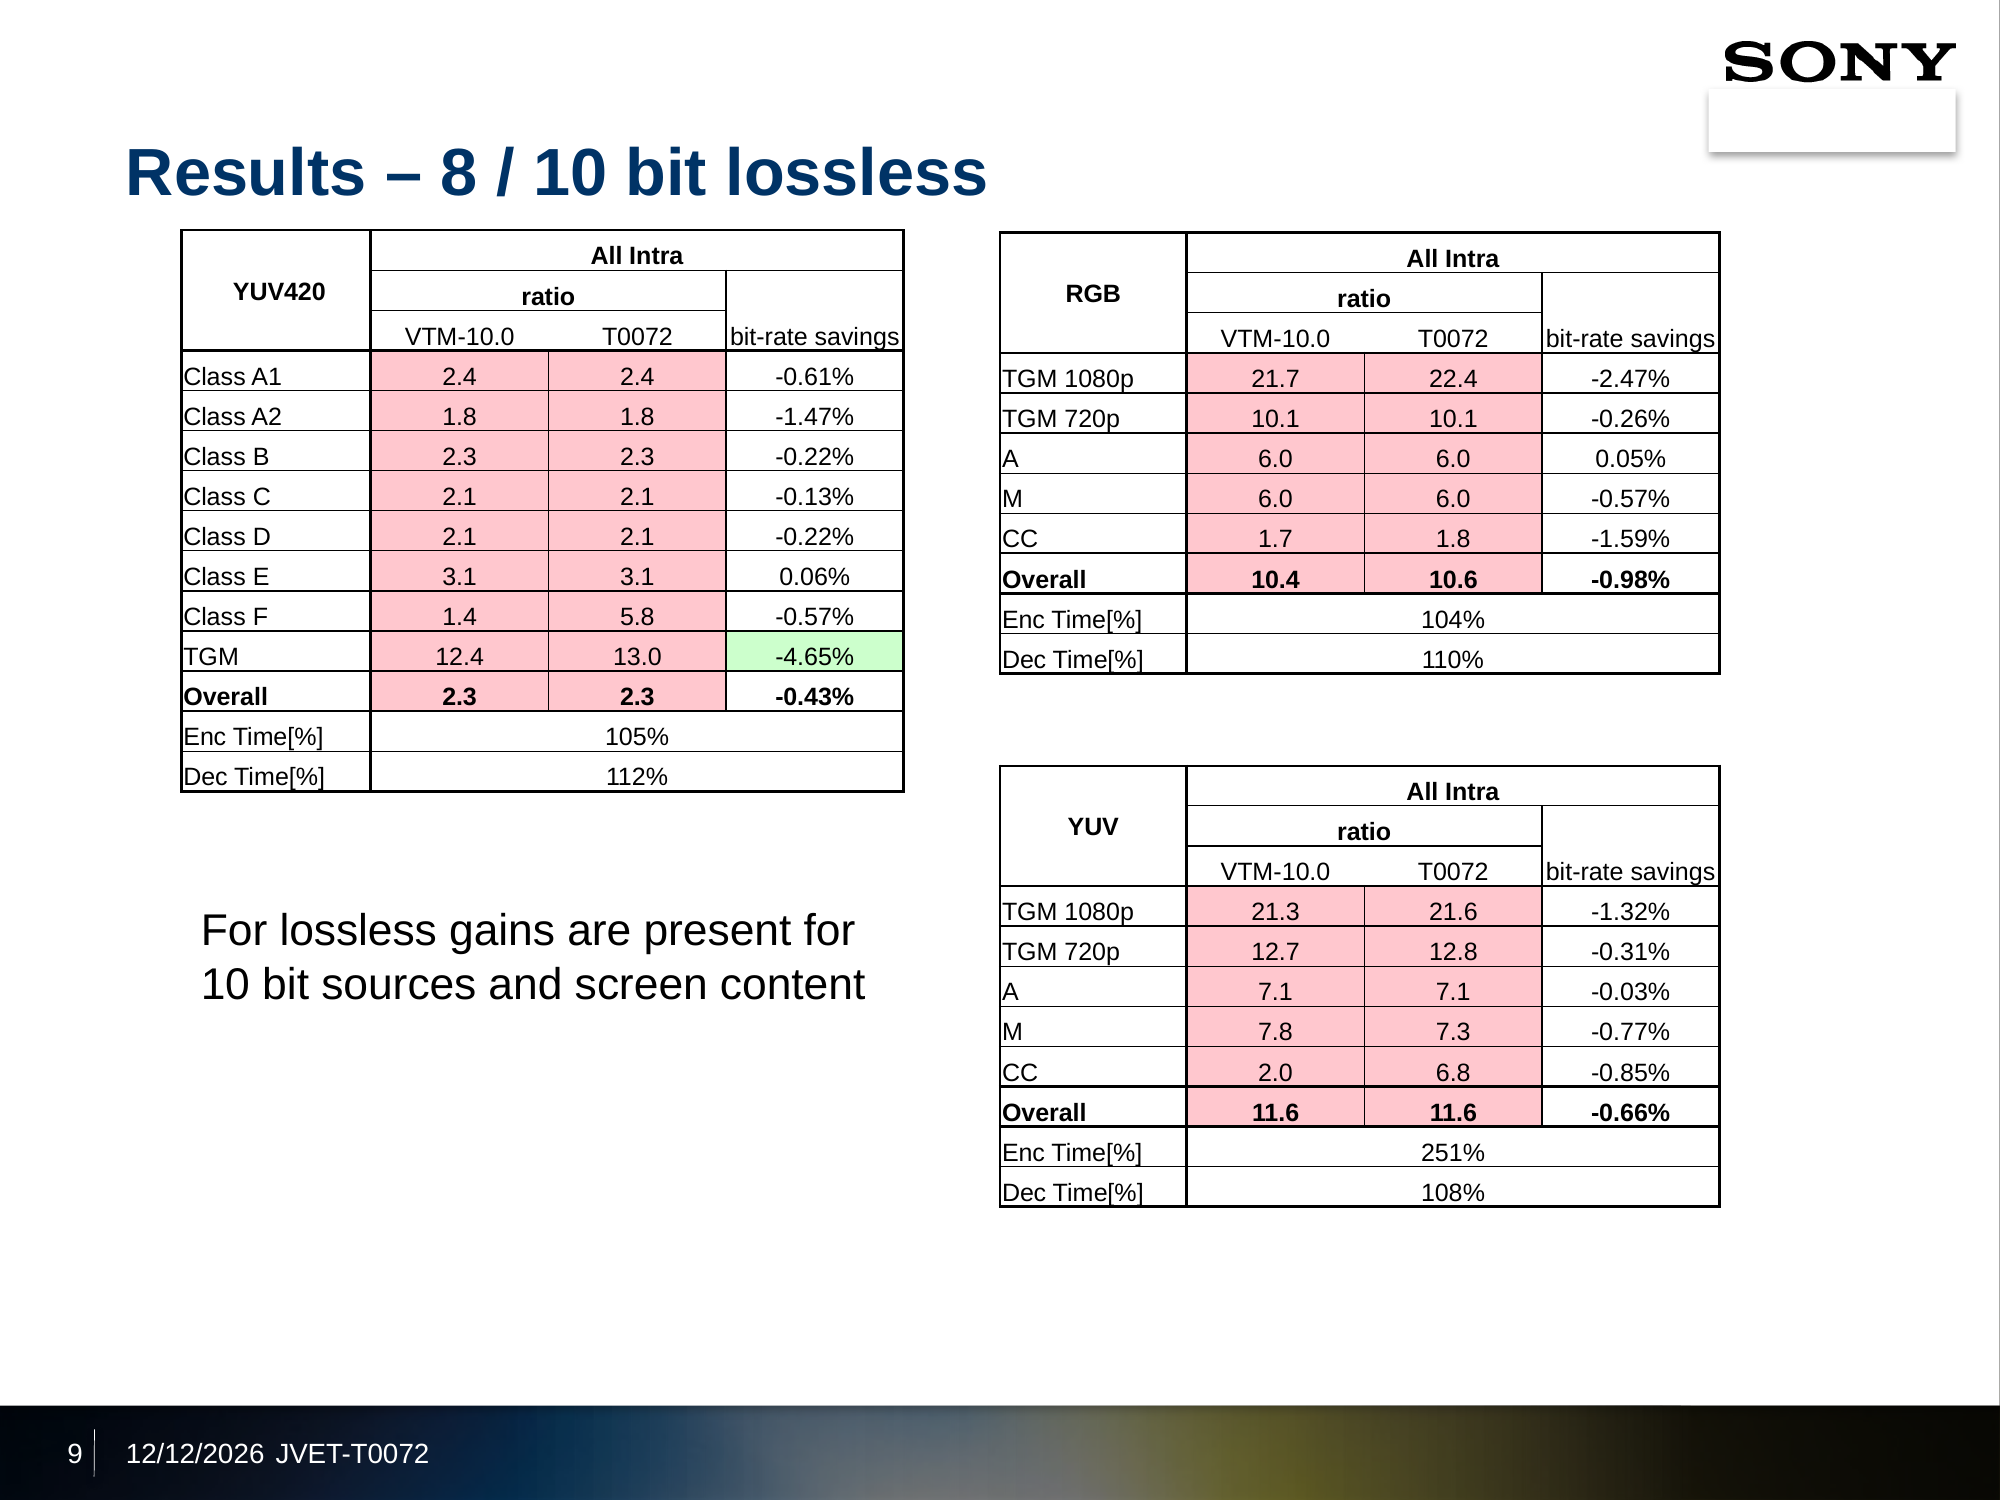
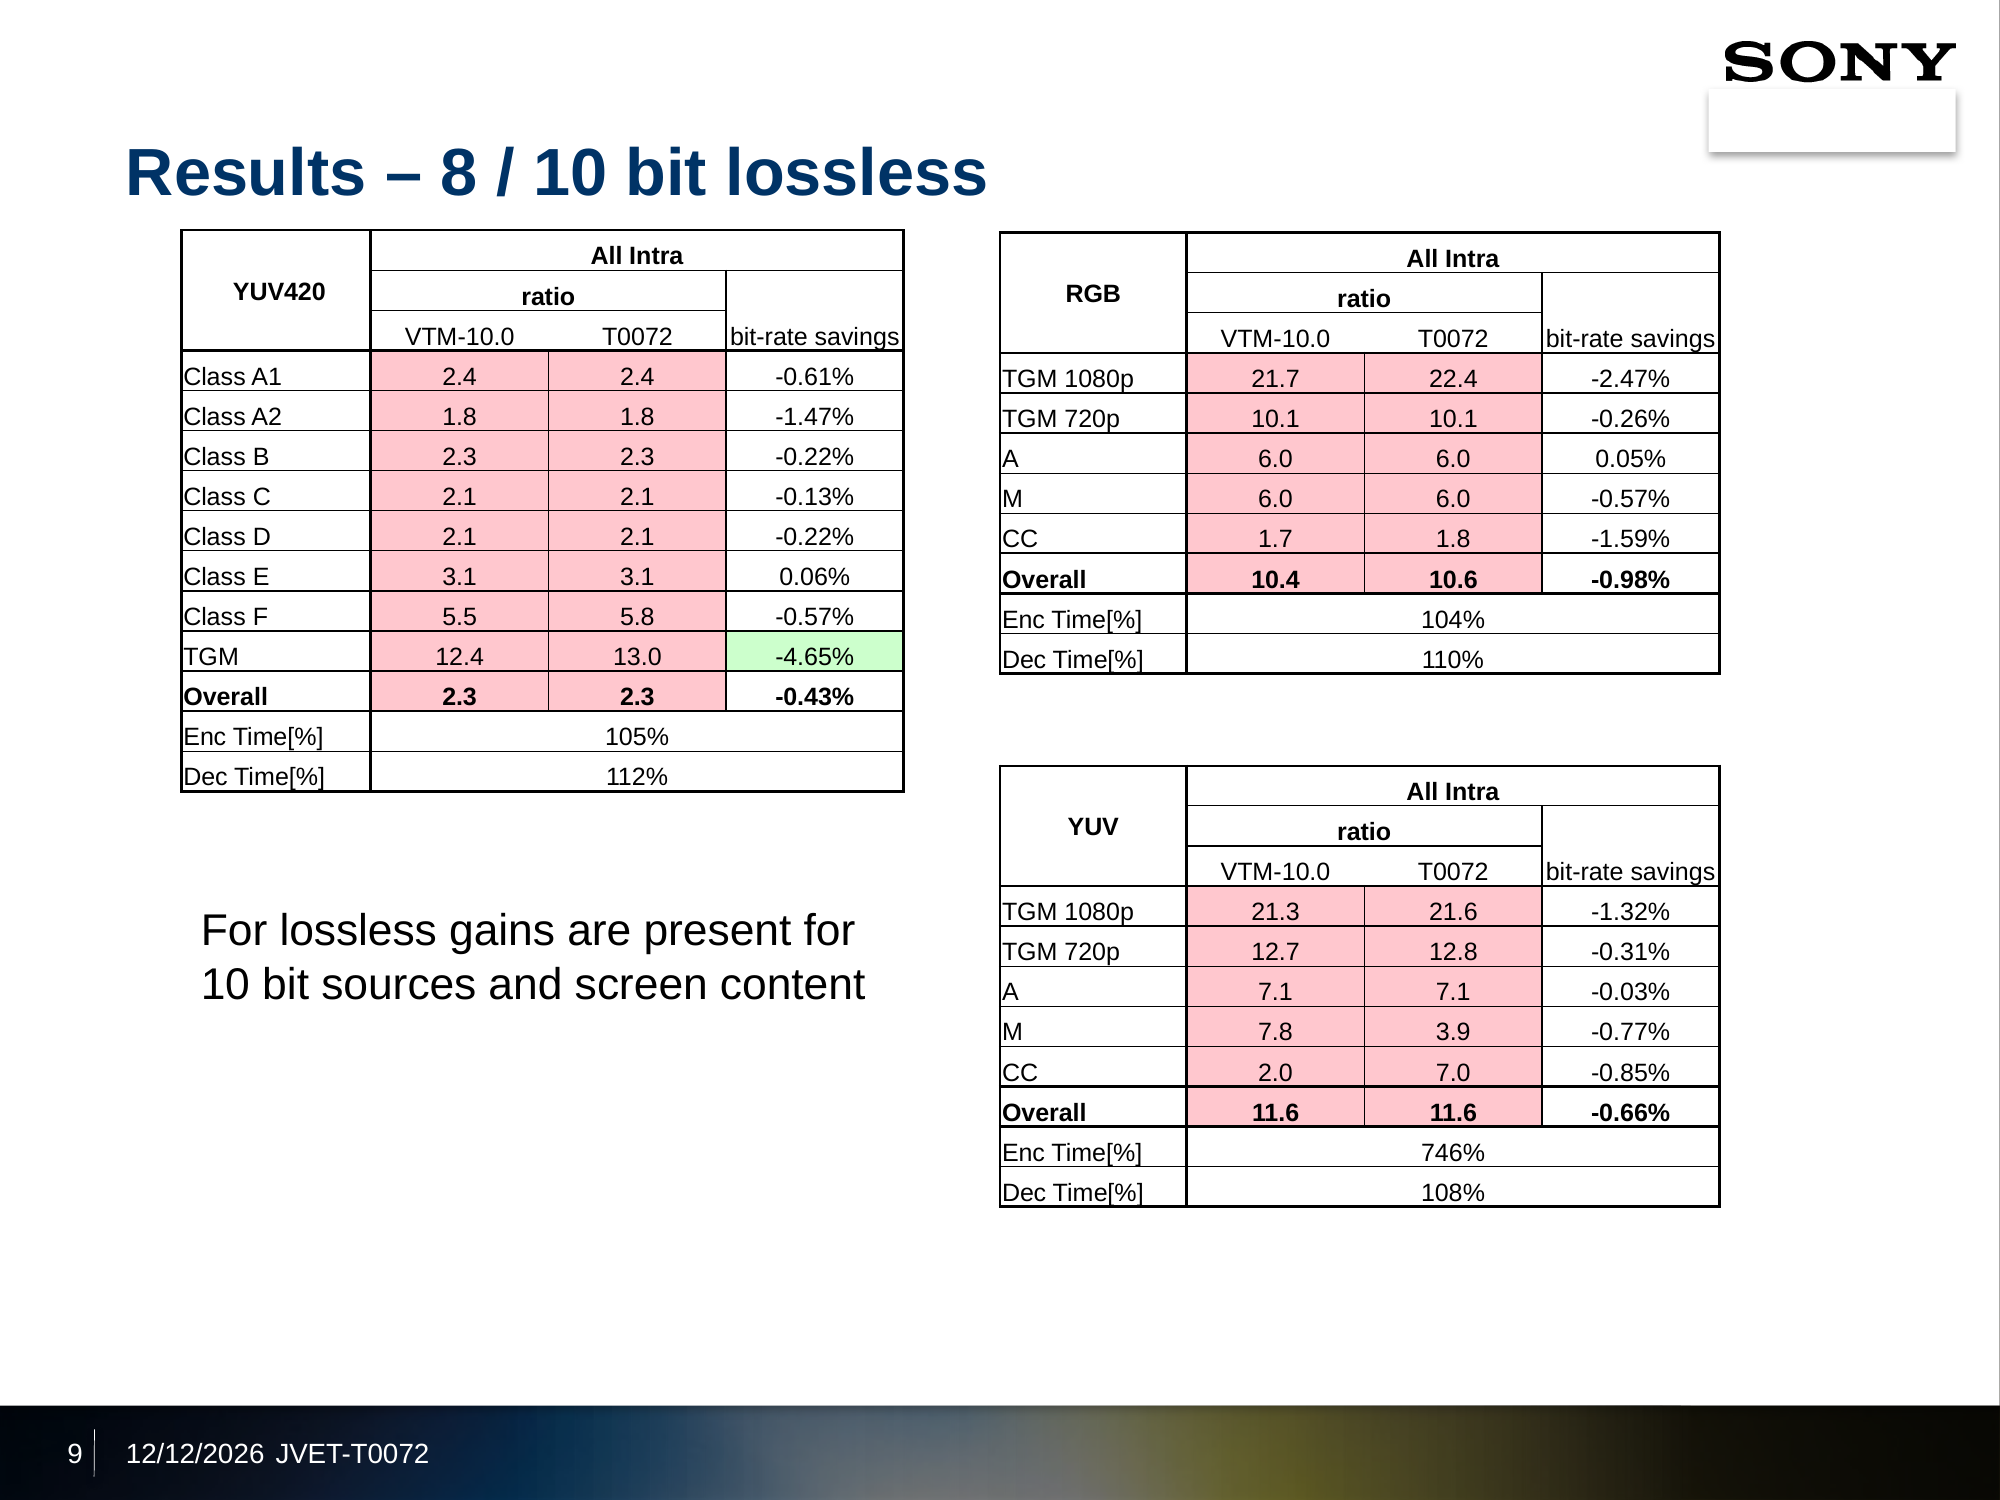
1.4: 1.4 -> 5.5 (460, 617)
7.3: 7.3 -> 3.9 (1453, 1033)
6.8: 6.8 -> 7.0 (1453, 1073)
251%: 251% -> 746% (1453, 1153)
